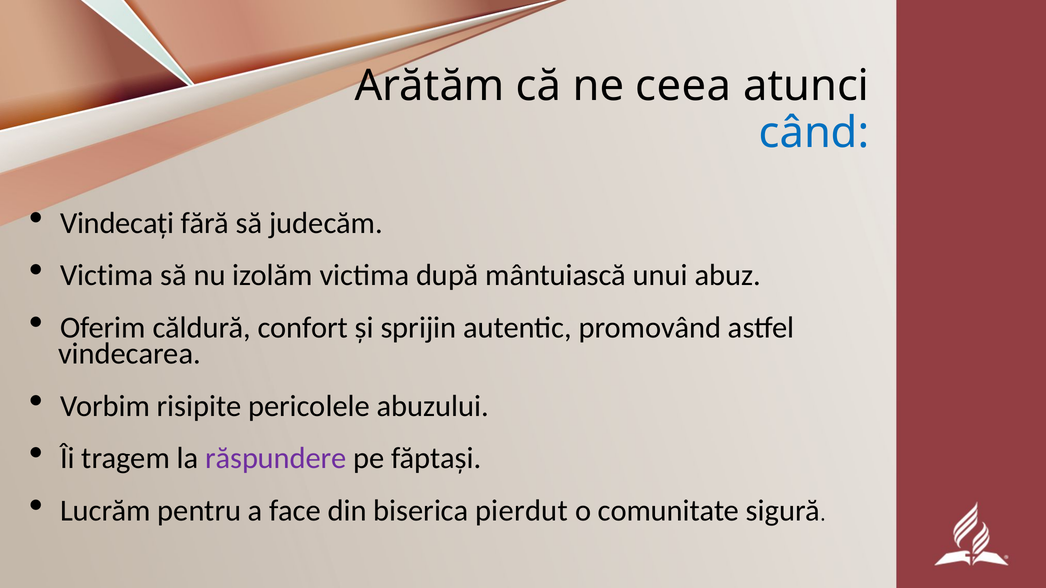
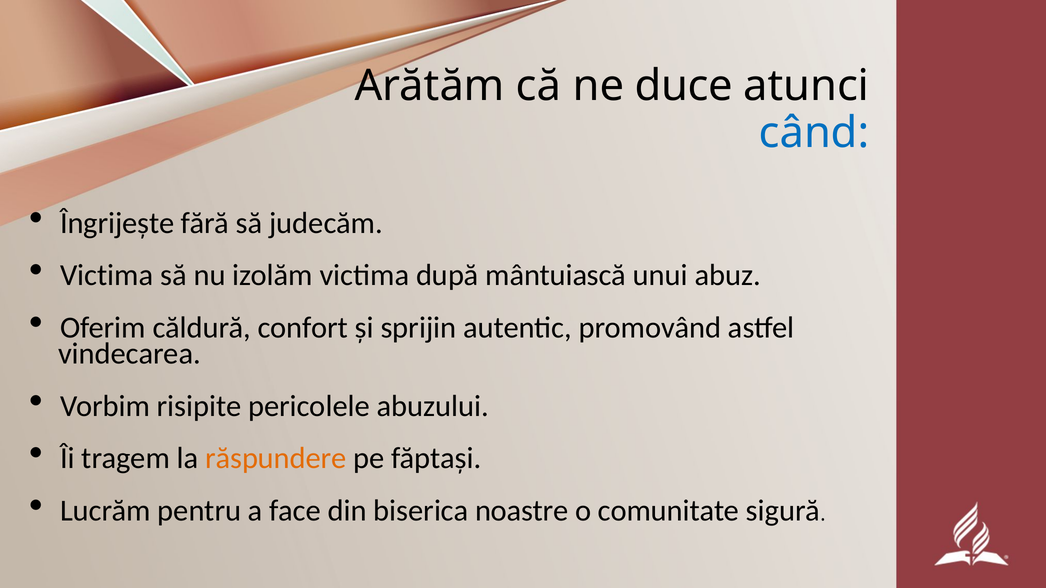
ceea: ceea -> duce (684, 86)
Vindecați: Vindecați -> Îngrijește (117, 223)
răspundere colour: purple -> orange (276, 459)
pierdut: pierdut -> noastre (522, 511)
